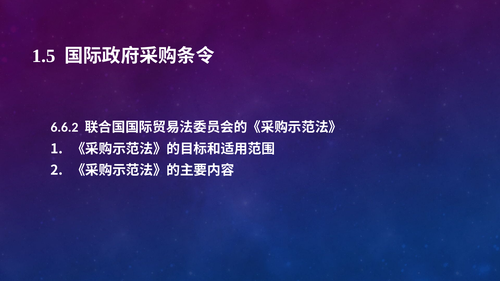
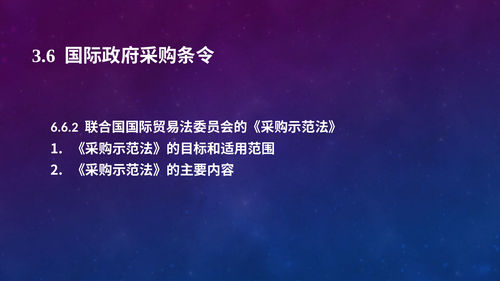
1.5: 1.5 -> 3.6 (44, 56)
